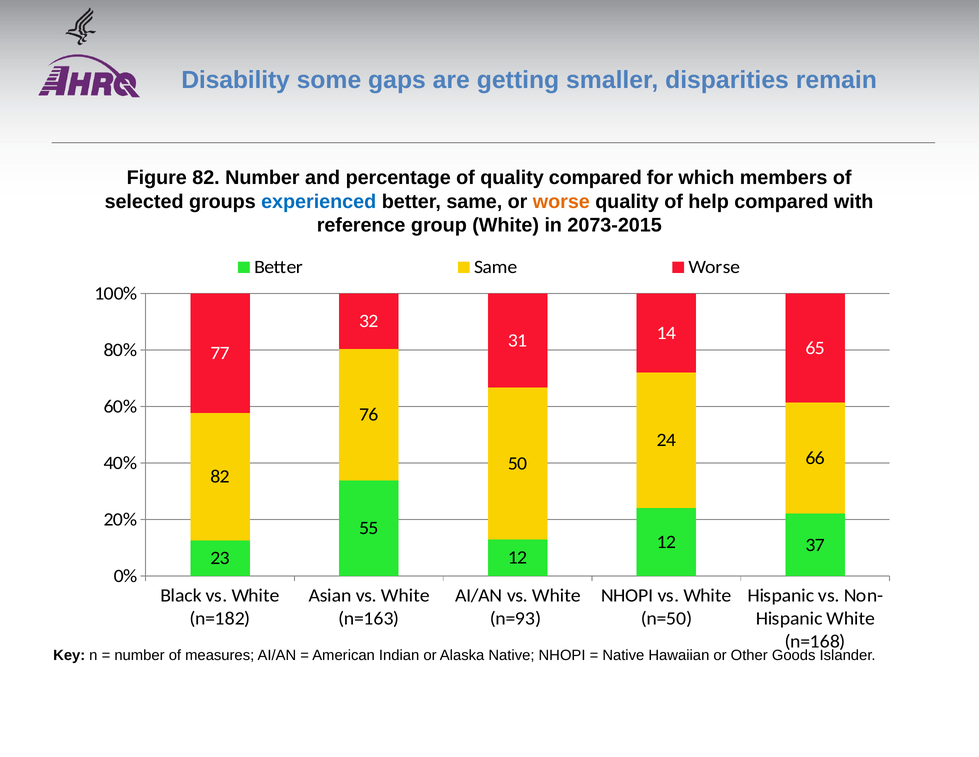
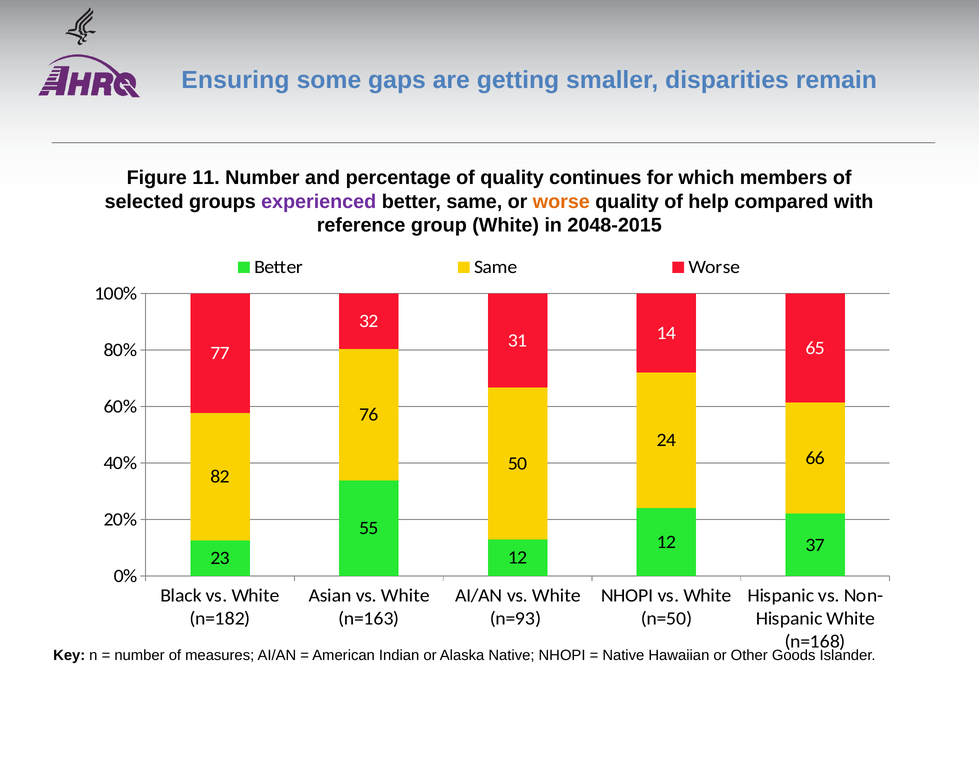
Disability: Disability -> Ensuring (235, 80)
Figure 82: 82 -> 11 (206, 178)
quality compared: compared -> continues (595, 178)
experienced colour: blue -> purple (319, 202)
2073-2015: 2073-2015 -> 2048-2015 (615, 225)
